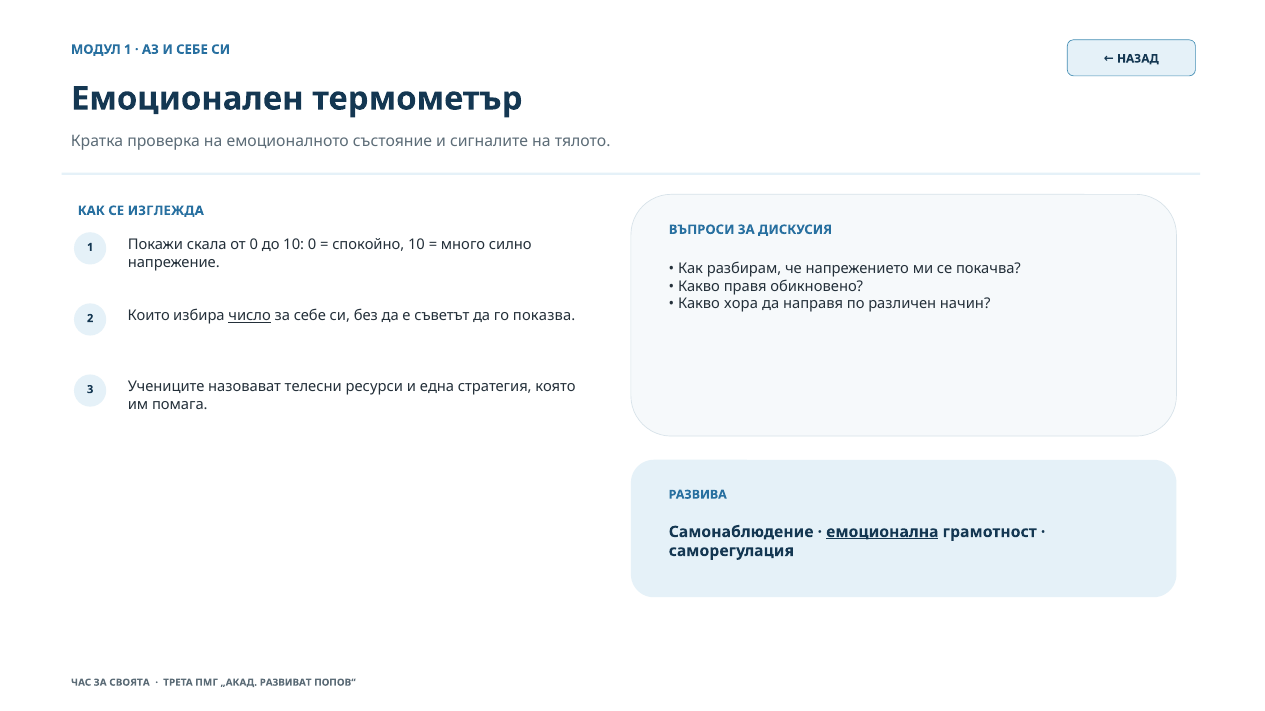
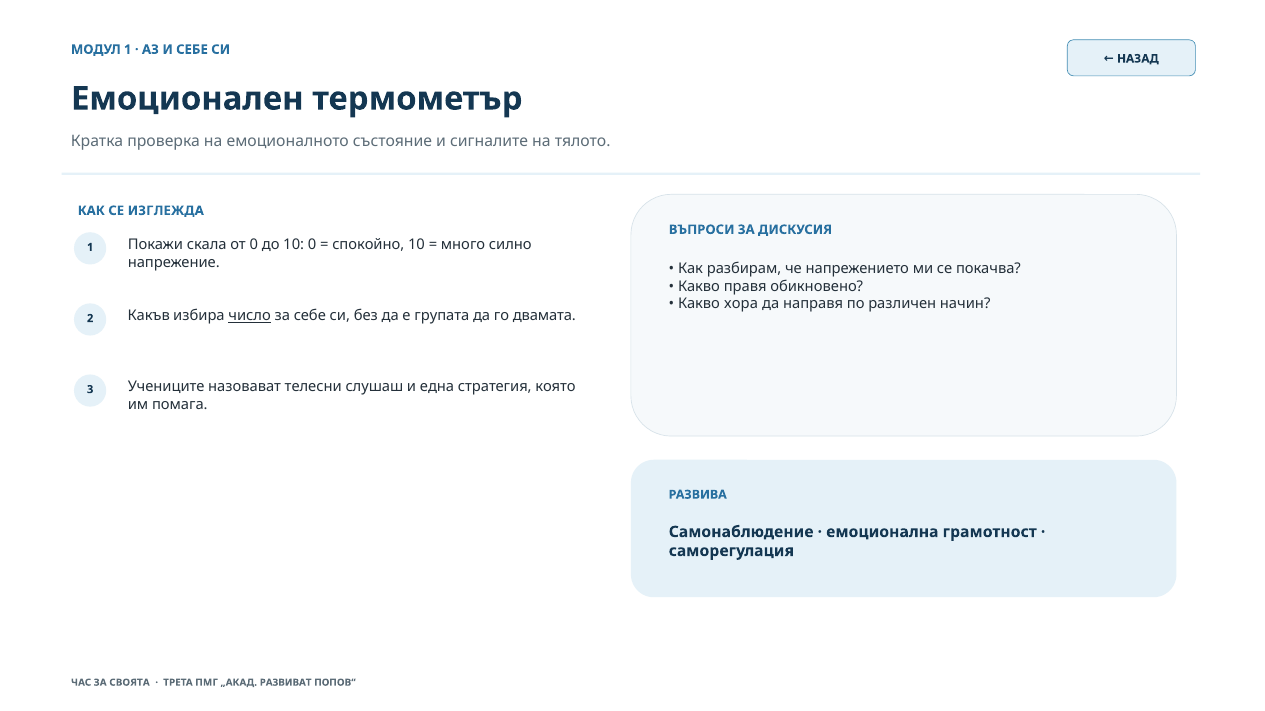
Които: Които -> Какъв (149, 316)
съветът: съветът -> групата (442, 316)
показва: показва -> двамата (544, 316)
ресурси: ресурси -> слушаш (374, 387)
емоционална underline: present -> none (882, 532)
